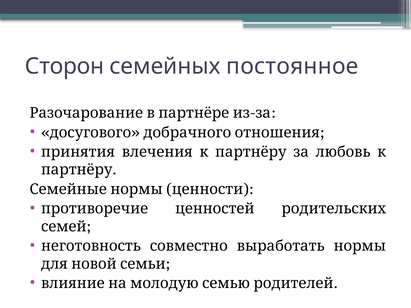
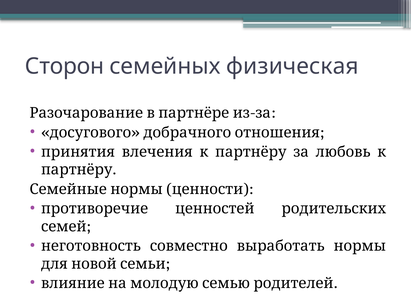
постоянное: постоянное -> физическая (292, 66)
